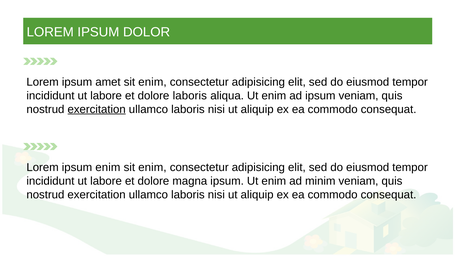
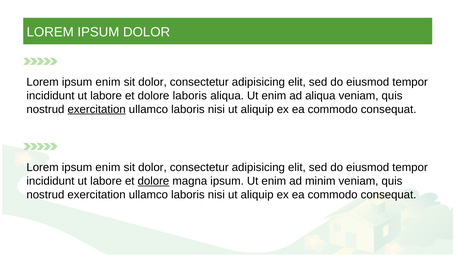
amet: amet -> enim (108, 82)
enim: enim -> dolor (153, 82)
ad ipsum: ipsum -> aliqua (320, 96)
enim: enim -> dolor (152, 167)
dolore underline: none -> present (153, 181)
